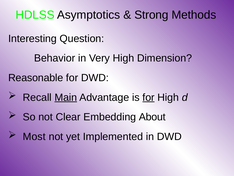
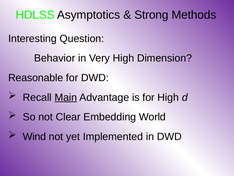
for underline: present -> none (149, 97)
About: About -> World (152, 117)
Most: Most -> Wind (34, 136)
